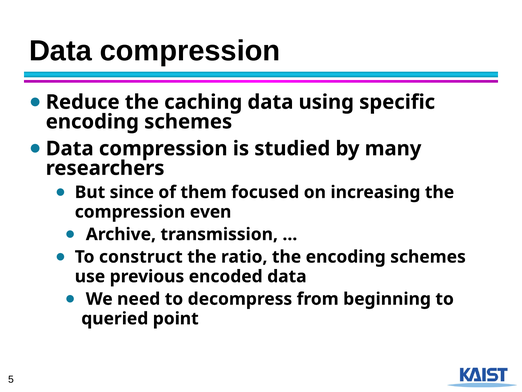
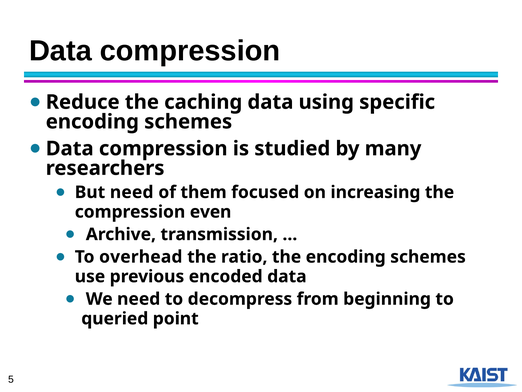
But since: since -> need (132, 192)
construct: construct -> overhead (141, 257)
